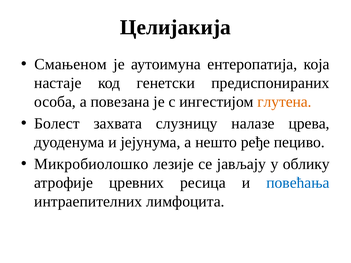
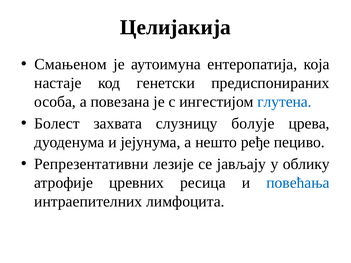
глутена colour: orange -> blue (284, 102)
налазе: налазе -> болује (253, 124)
Микробиолошко: Микробиолошко -> Репрезентативни (91, 164)
